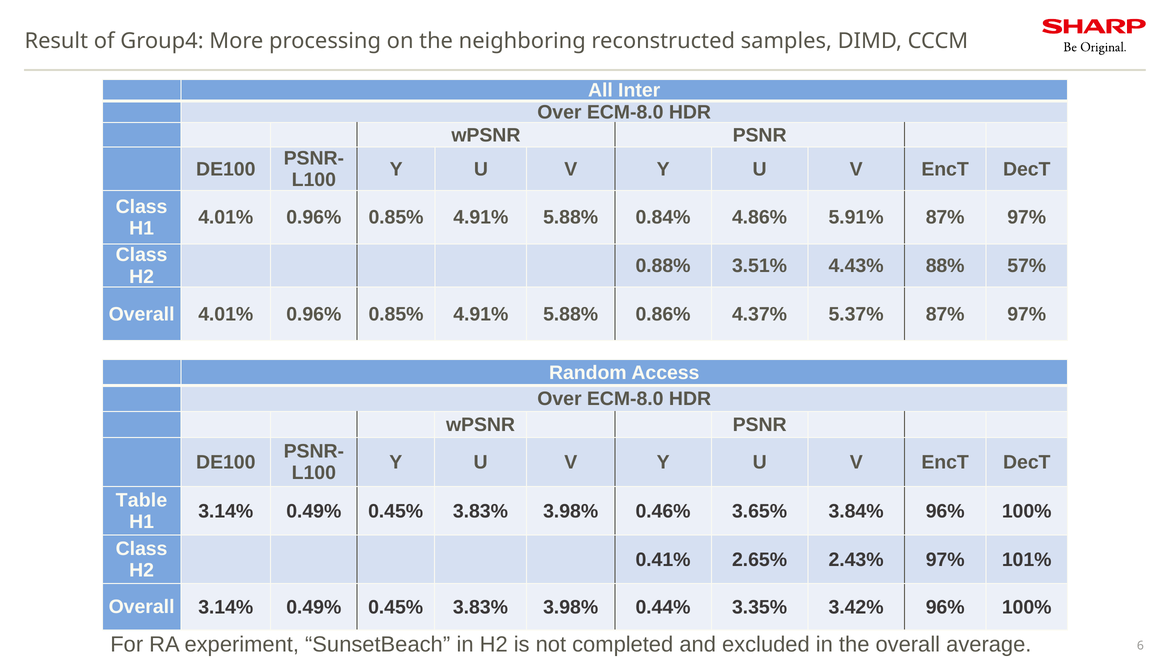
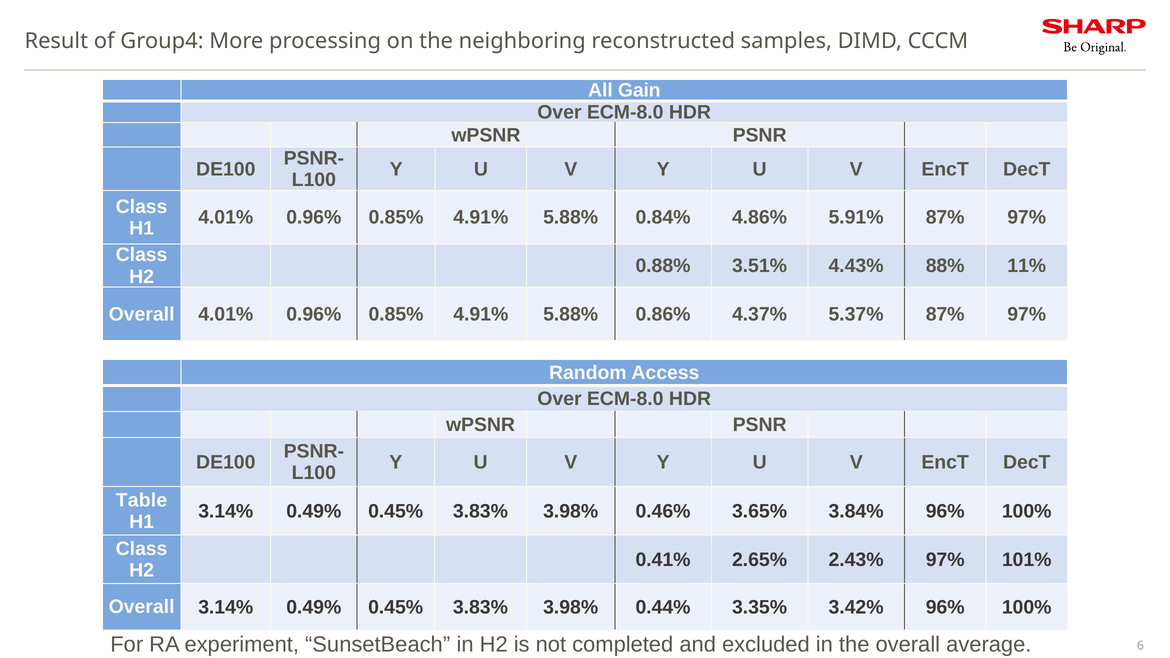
Inter: Inter -> Gain (639, 90)
57%: 57% -> 11% (1027, 266)
